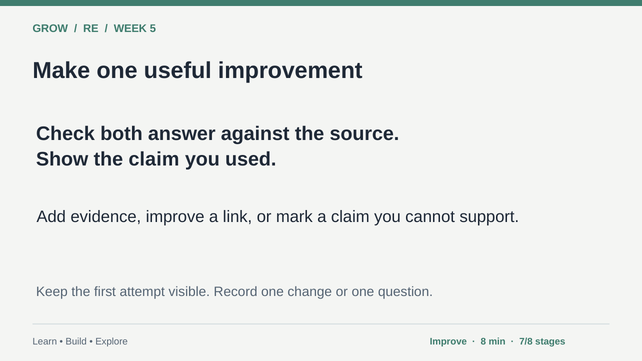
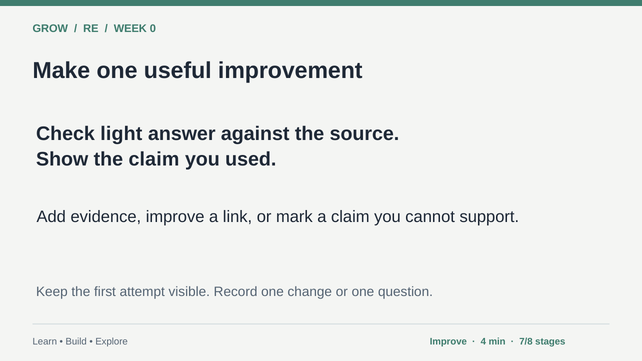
5: 5 -> 0 (153, 28)
both: both -> light (121, 134)
8: 8 -> 4 (483, 342)
